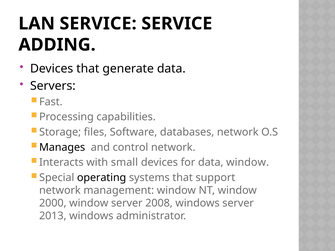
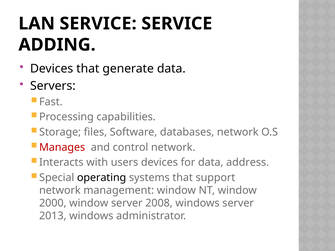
Manages colour: black -> red (62, 147)
small: small -> users (125, 163)
data window: window -> address (248, 163)
